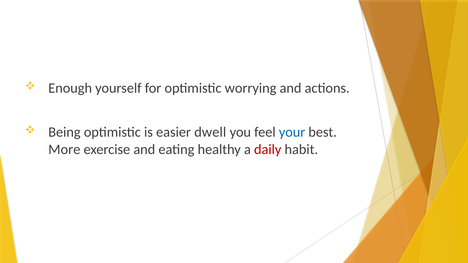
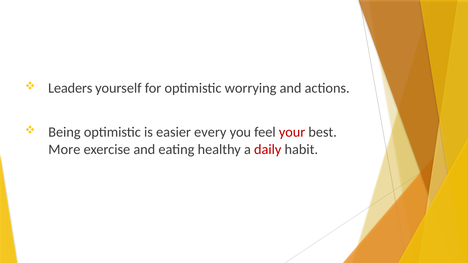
Enough: Enough -> Leaders (70, 88)
dwell: dwell -> every (210, 132)
your colour: blue -> red (292, 132)
